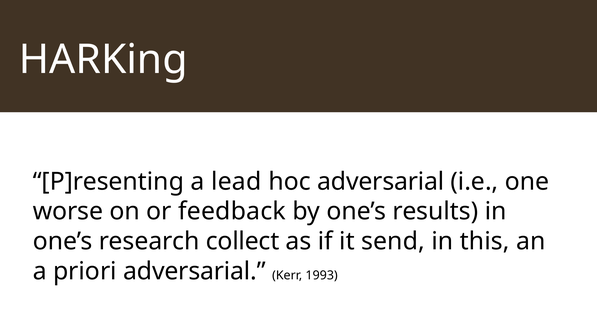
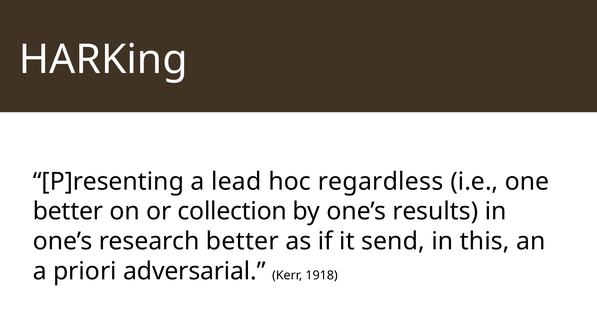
hoc adversarial: adversarial -> regardless (380, 181)
worse: worse -> better (68, 211)
feedback: feedback -> collection (232, 211)
research collect: collect -> better (242, 241)
1993: 1993 -> 1918 (322, 275)
